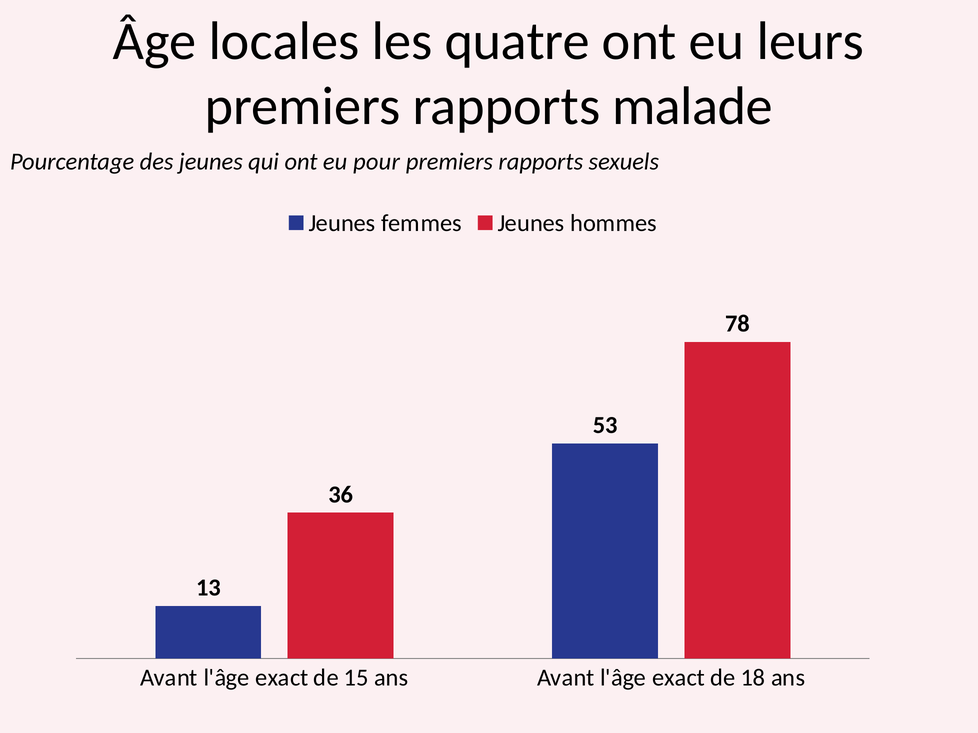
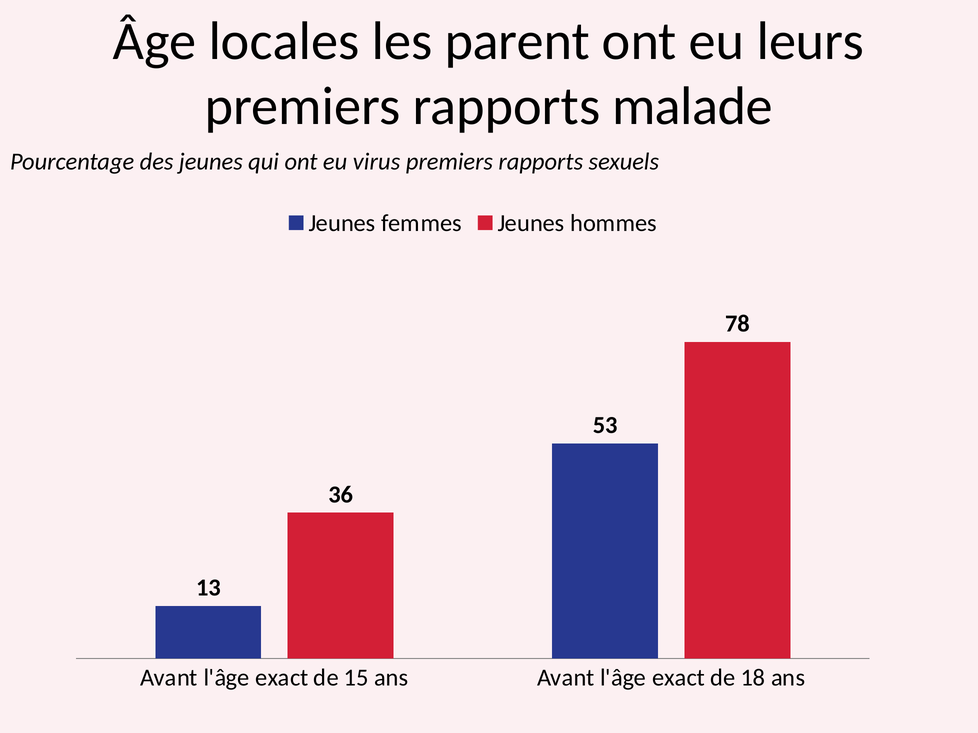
quatre: quatre -> parent (517, 41)
pour: pour -> virus (377, 162)
